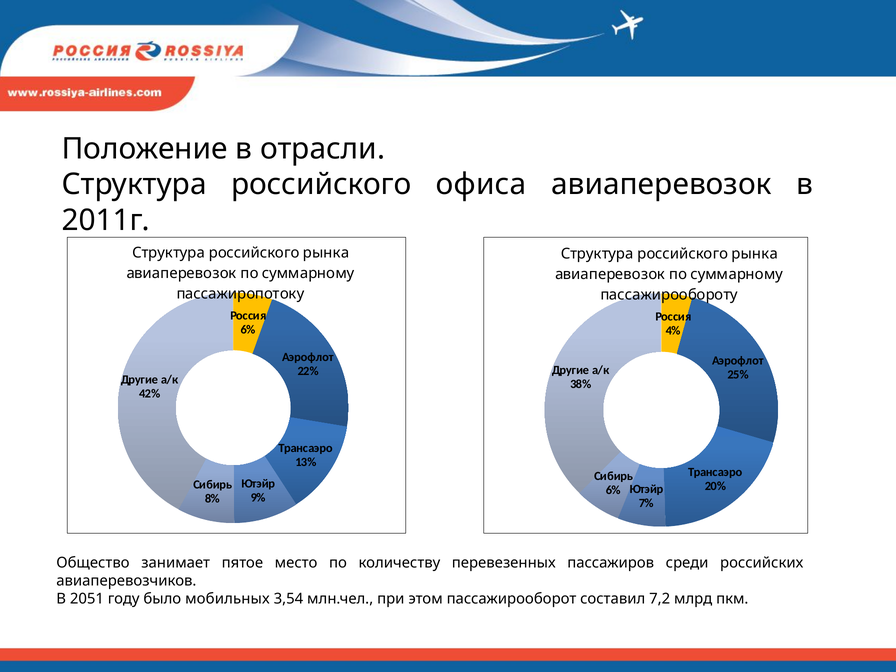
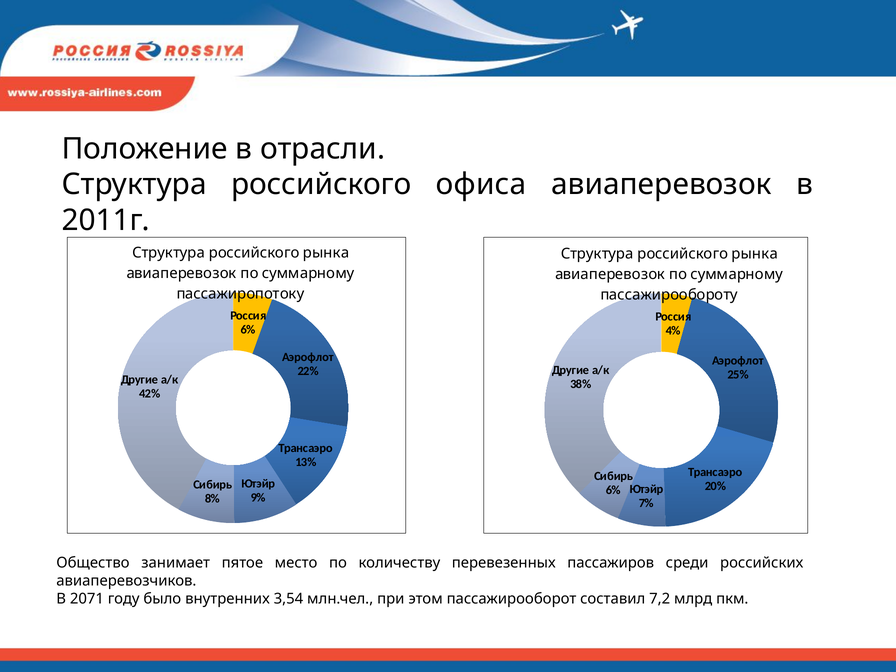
2051: 2051 -> 2071 (87, 599)
мобильных: мобильных -> внутренних (227, 599)
